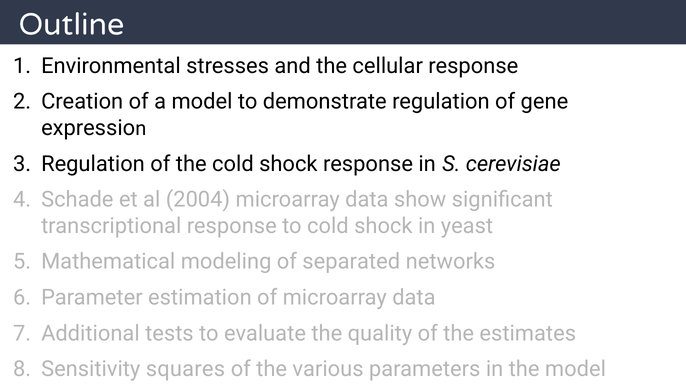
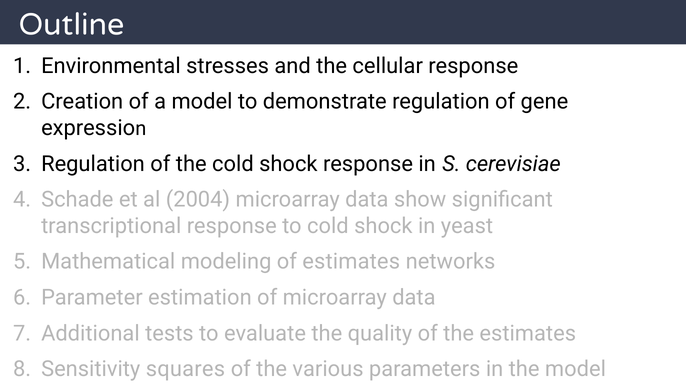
of separated: separated -> estimates (351, 262)
